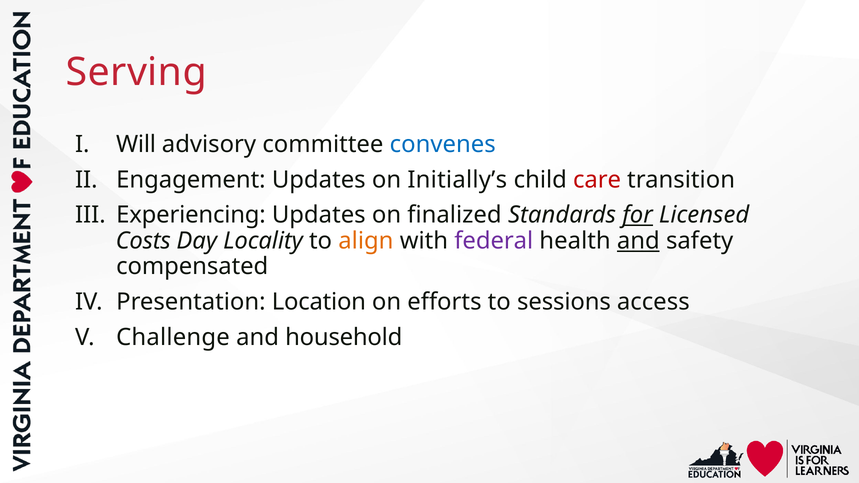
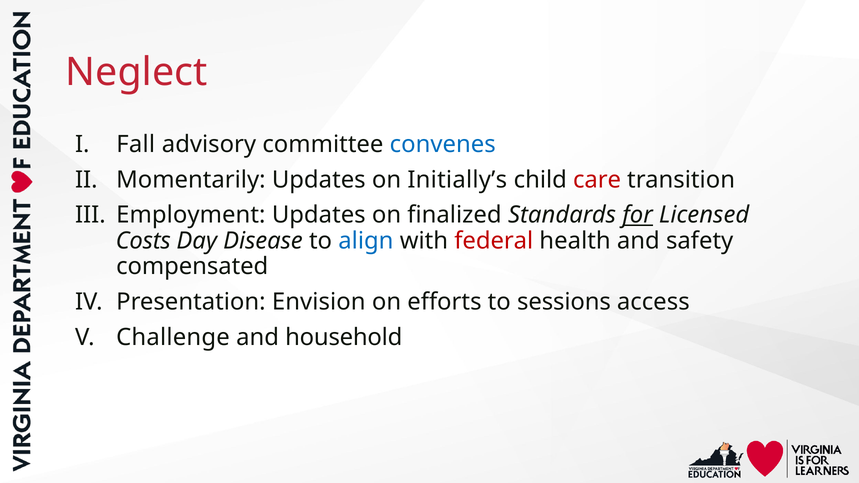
Serving: Serving -> Neglect (137, 72)
Will: Will -> Fall (136, 145)
Engagement: Engagement -> Momentarily (191, 180)
Experiencing: Experiencing -> Employment (191, 215)
Locality: Locality -> Disease (263, 241)
align colour: orange -> blue (366, 241)
federal colour: purple -> red (494, 241)
and underline: present -> none (638, 241)
Location: Location -> Envision (319, 302)
